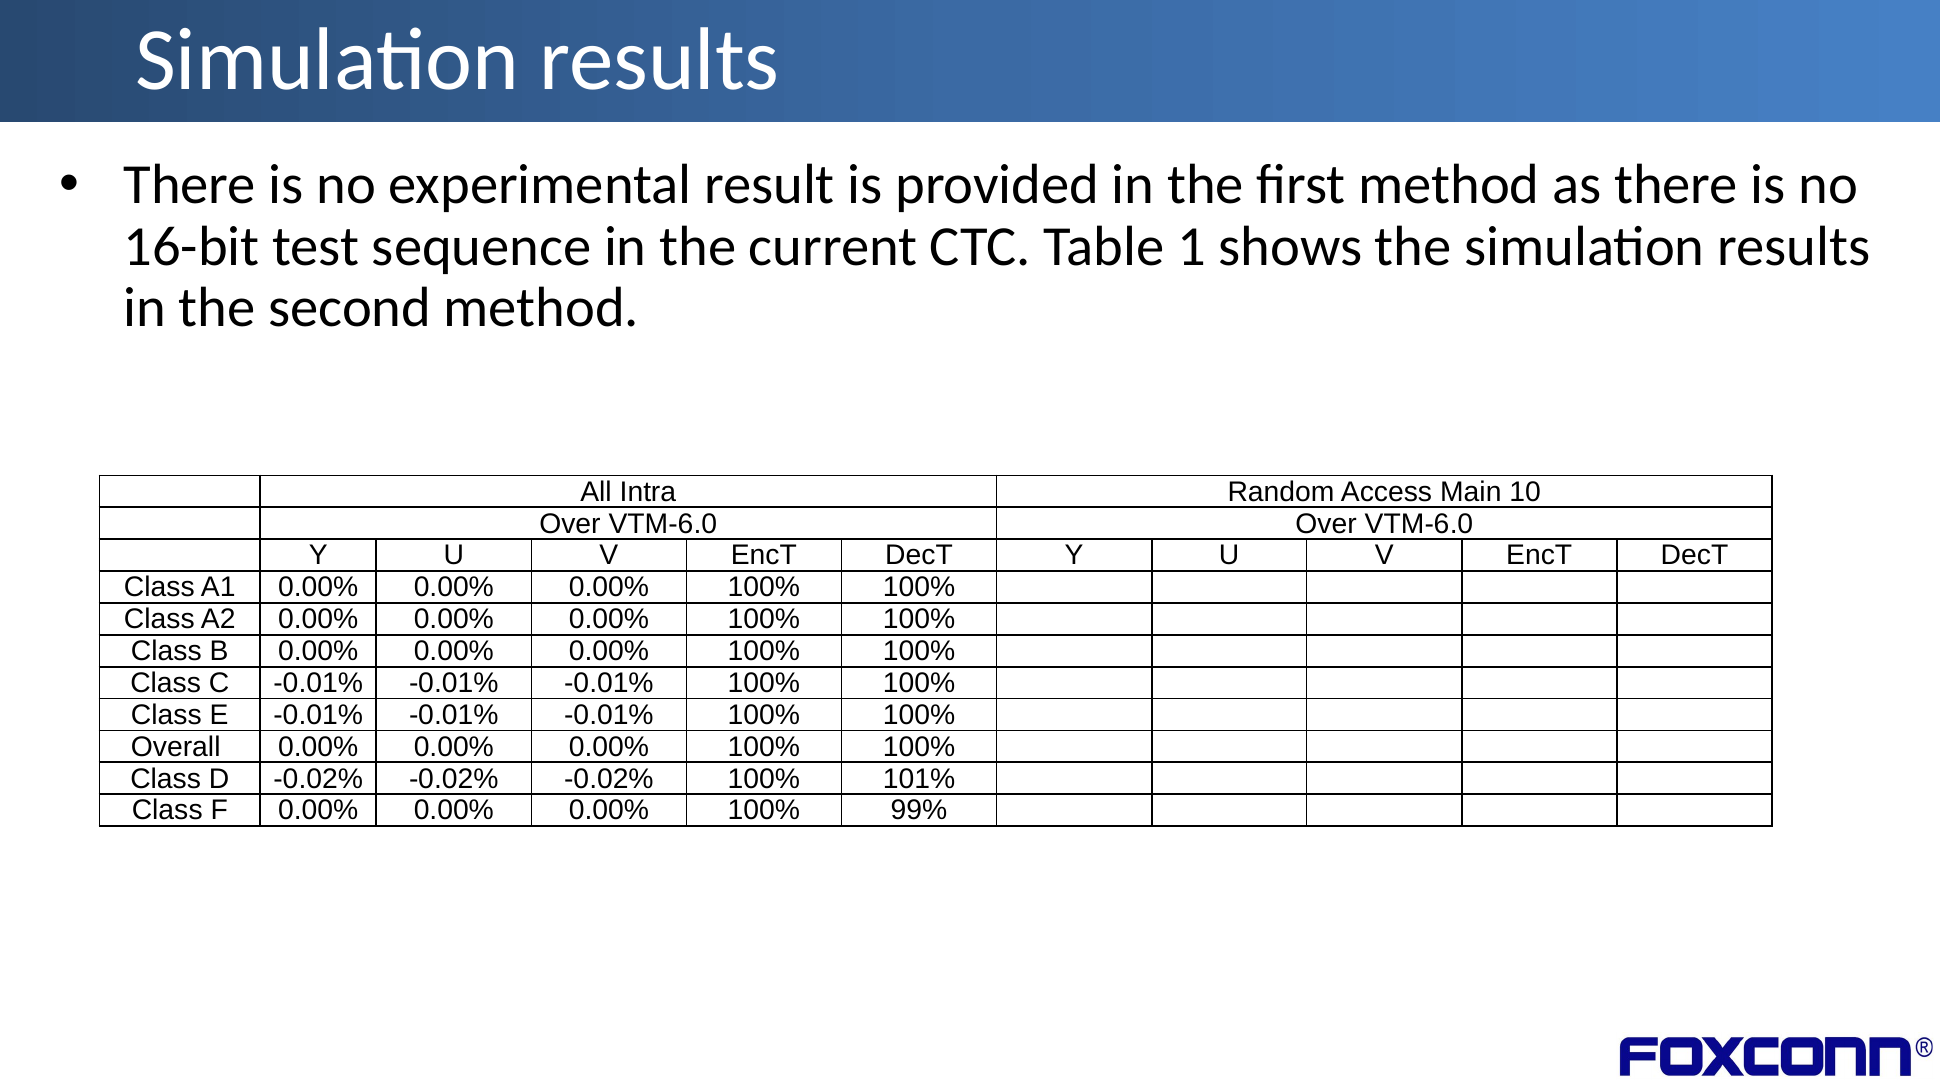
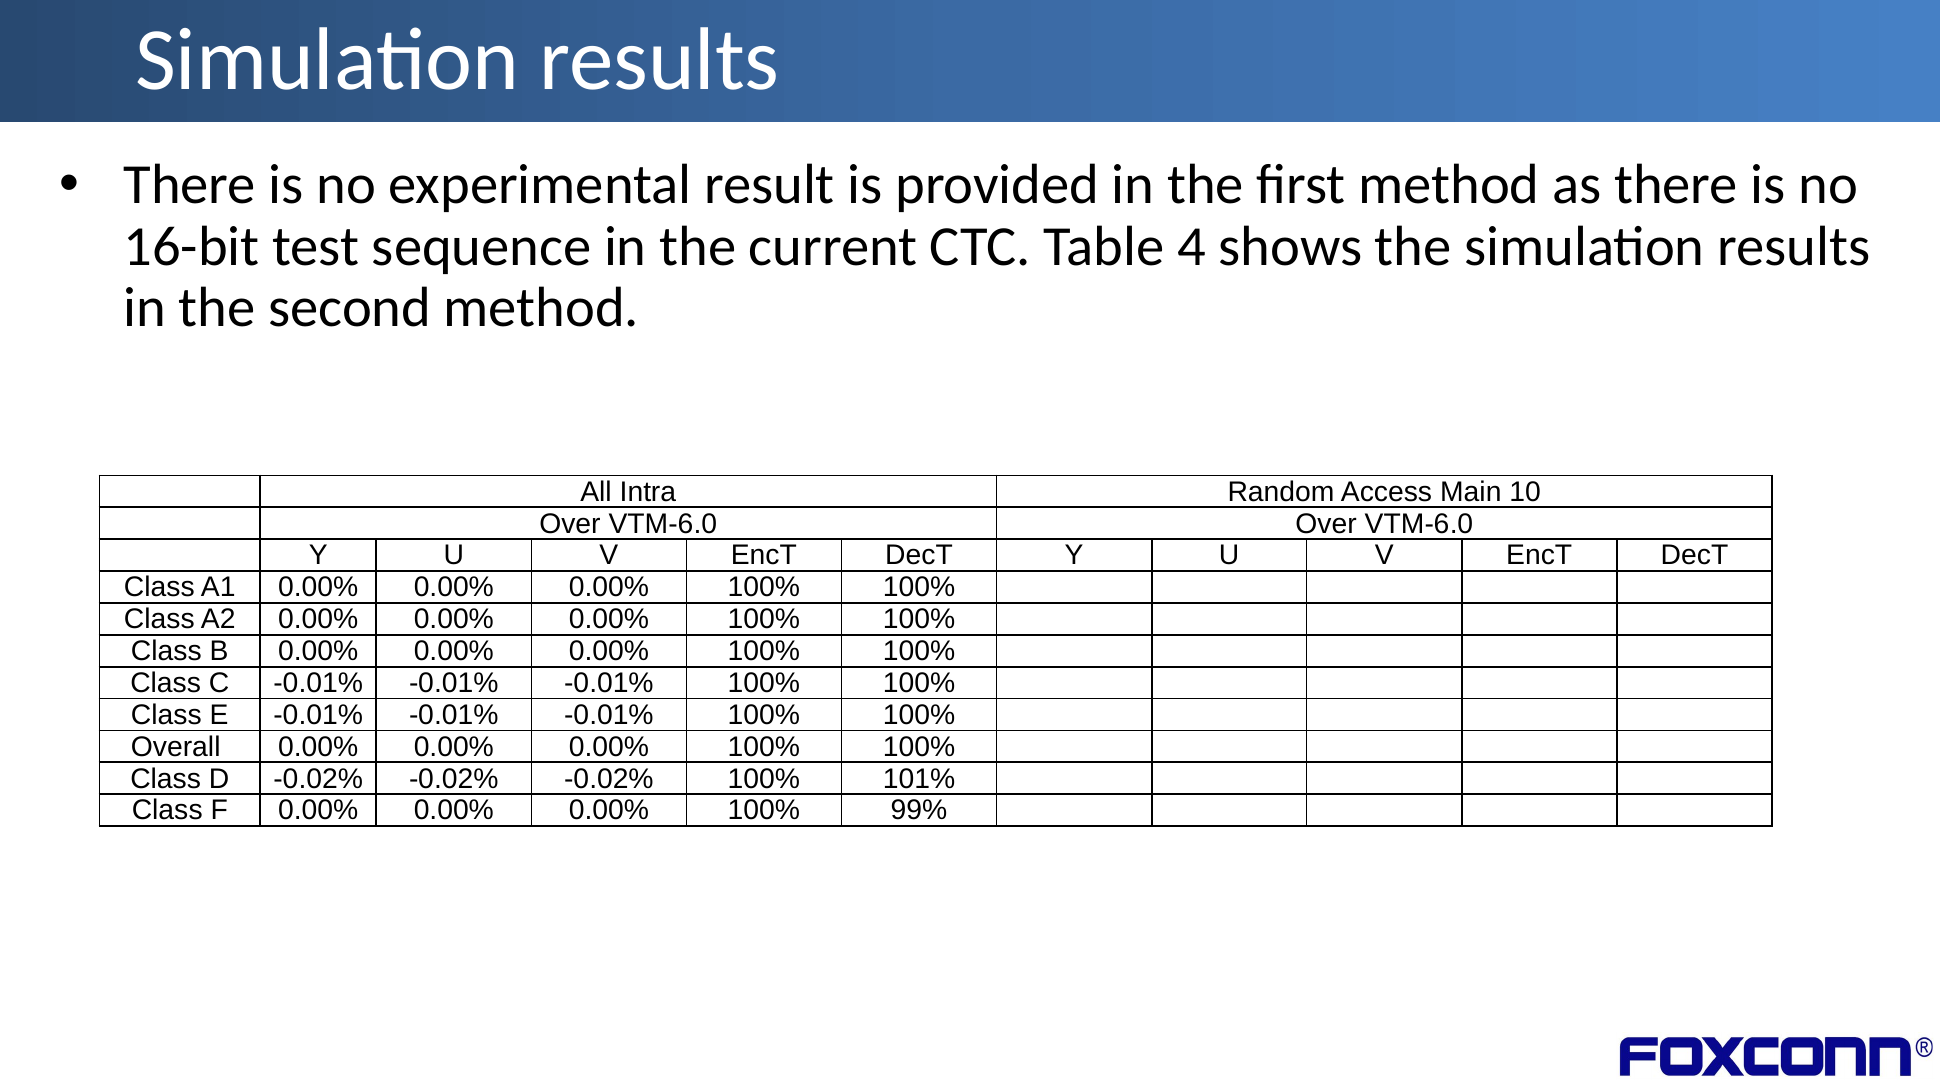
1: 1 -> 4 (1192, 246)
